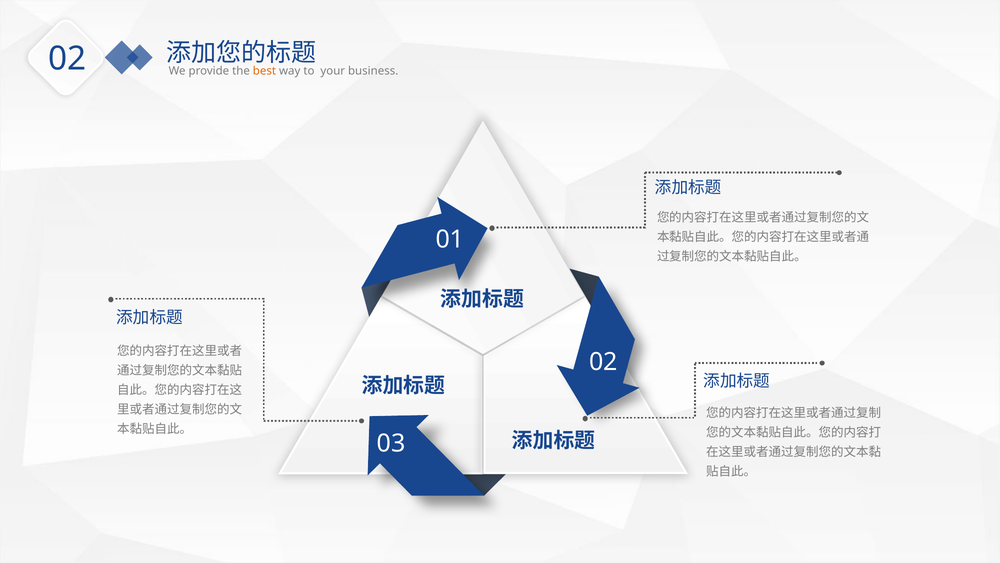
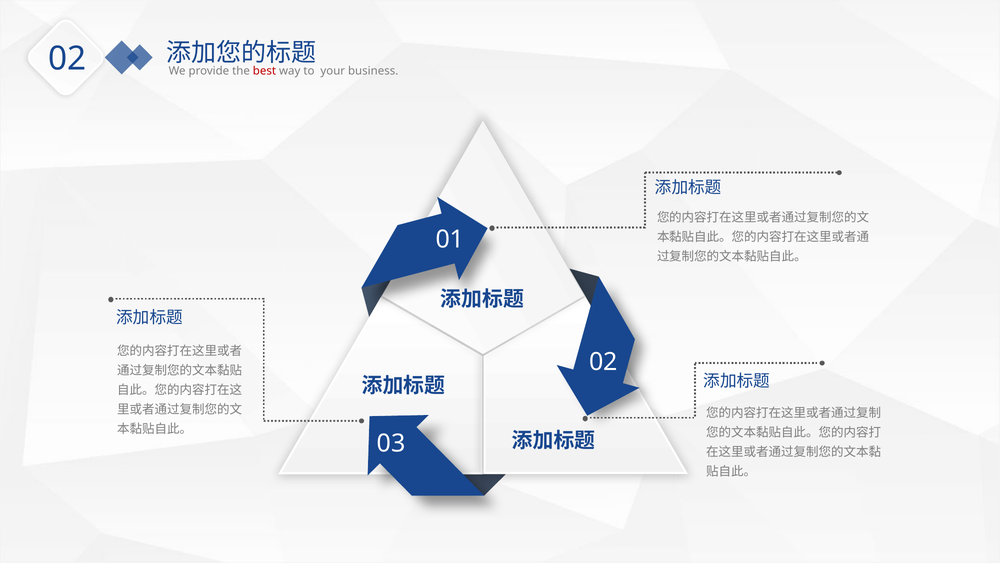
best colour: orange -> red (264, 71)
